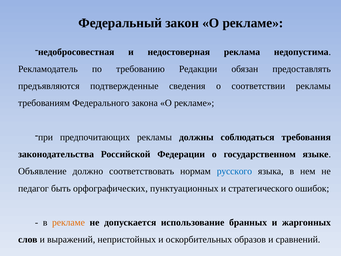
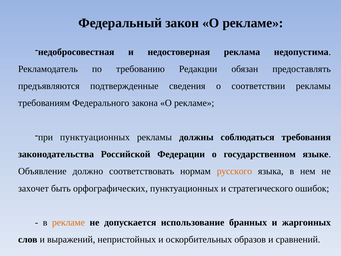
при предпочитающих: предпочитающих -> пунктуационных (95, 137)
русского colour: blue -> orange (234, 171)
педагог: педагог -> захочет (33, 188)
